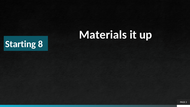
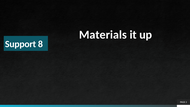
Starting: Starting -> Support (21, 44)
